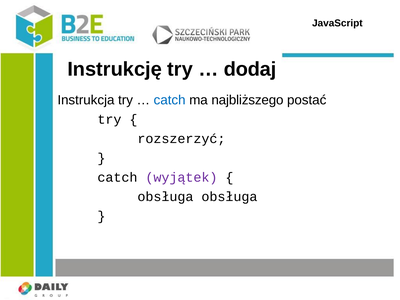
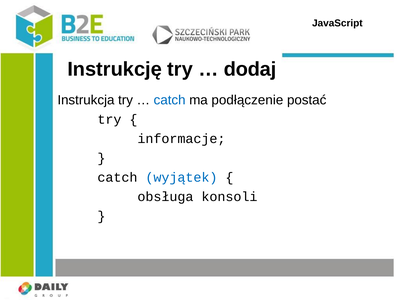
najbliższego: najbliższego -> podłączenie (247, 100)
rozszerzyć: rozszerzyć -> informacje (181, 139)
wyjątek colour: purple -> blue (181, 177)
obsługa obsługa: obsługa -> konsoli (229, 197)
